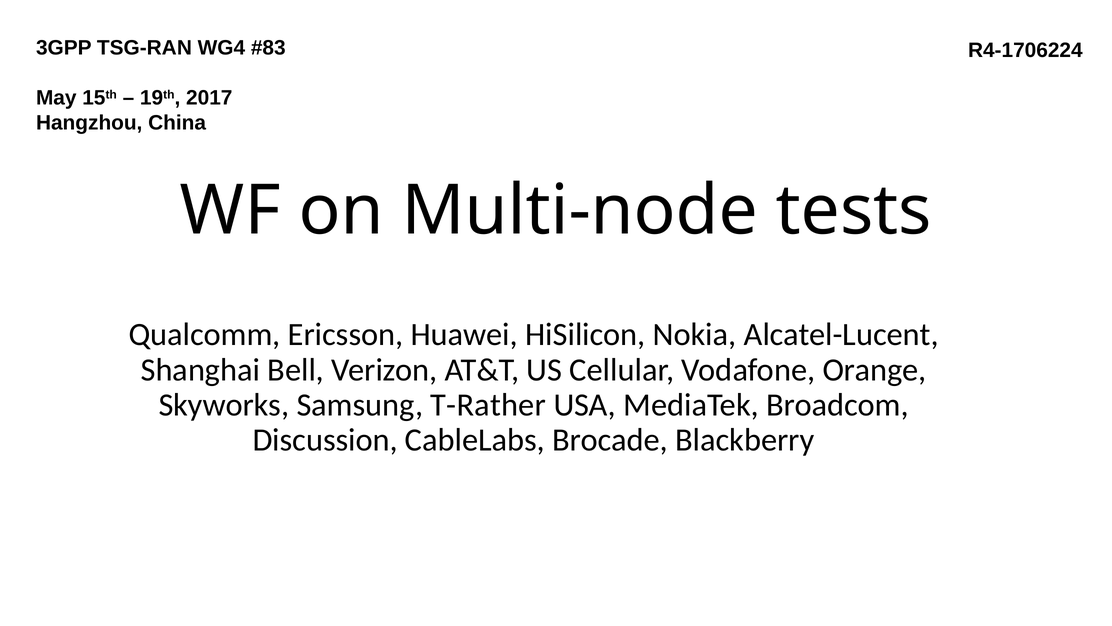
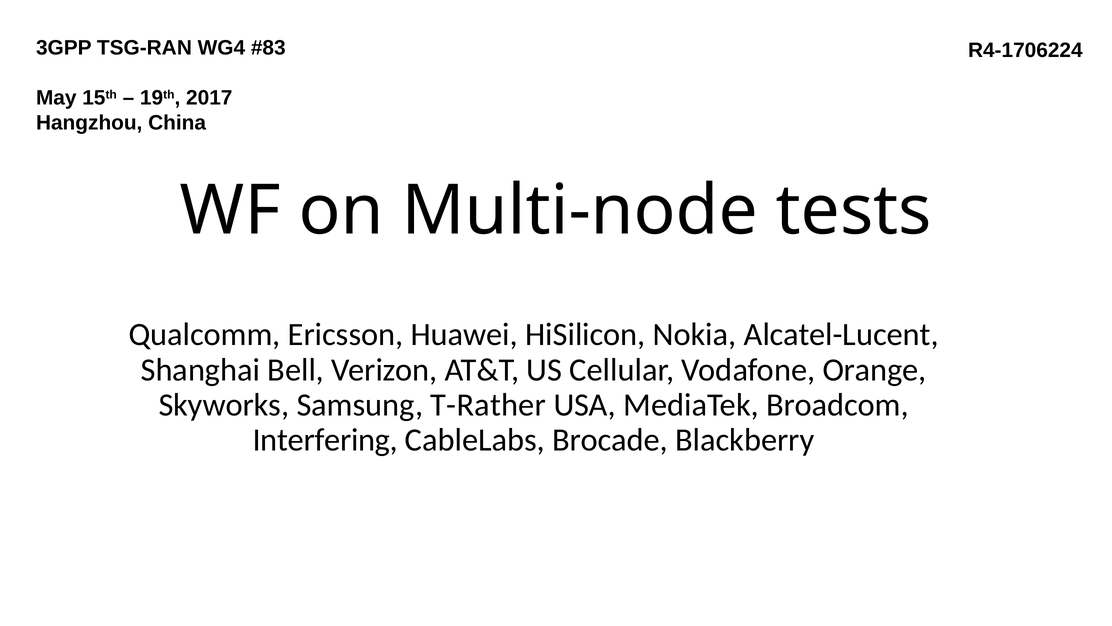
Discussion: Discussion -> Interfering (325, 440)
